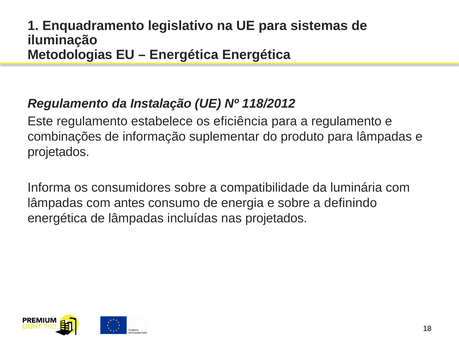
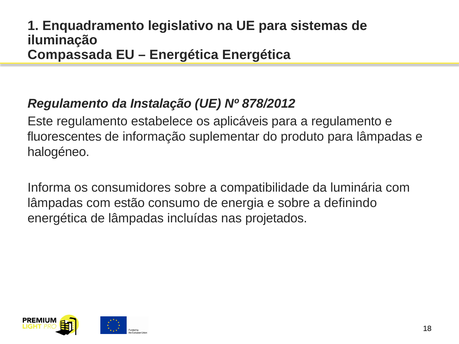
Metodologias: Metodologias -> Compassada (70, 55)
118/2012: 118/2012 -> 878/2012 (269, 104)
eficiência: eficiência -> aplicáveis (241, 121)
combinações: combinações -> fluorescentes (64, 137)
projetados: projetados -> halogéneo (58, 152)
antes: antes -> estão (129, 203)
